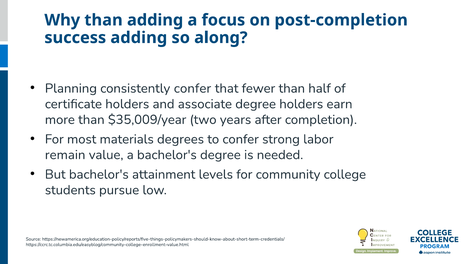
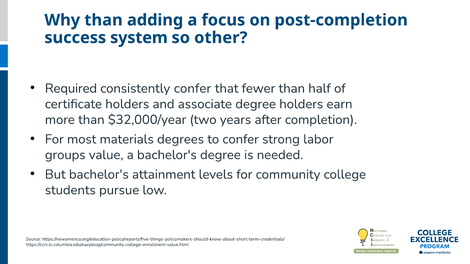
success adding: adding -> system (139, 38)
along: along -> other (221, 38)
Planning: Planning -> Required (71, 88)
$35,009/year: $35,009/year -> $32,000/year (147, 120)
remain: remain -> groups (65, 155)
